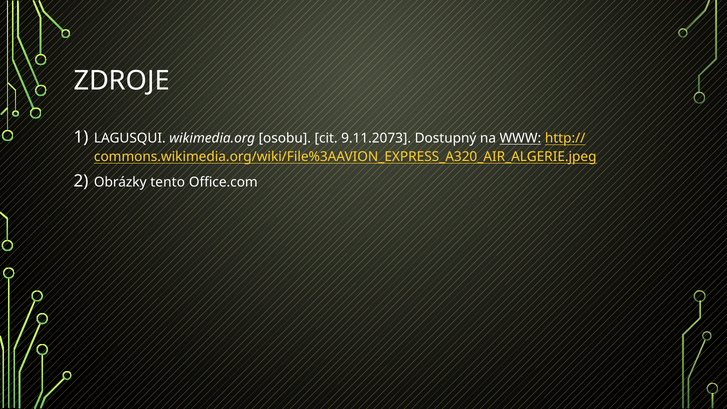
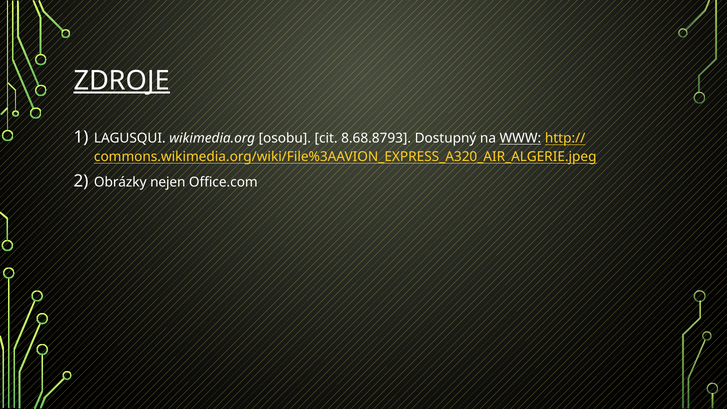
ZDROJE underline: none -> present (122, 81)
9.11.2073: 9.11.2073 -> 8.68.8793 (376, 138)
tento: tento -> nejen (168, 182)
